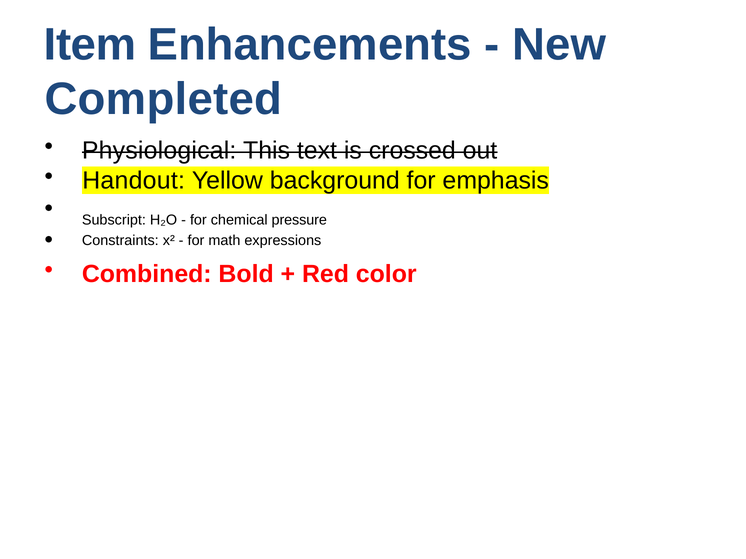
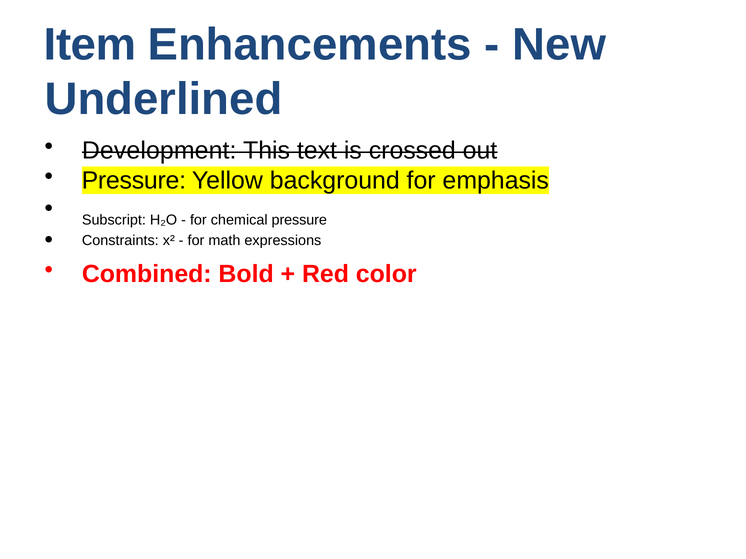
Completed: Completed -> Underlined (164, 100)
Physiological: Physiological -> Development (159, 151)
Handout: Handout -> Pressure (134, 181)
